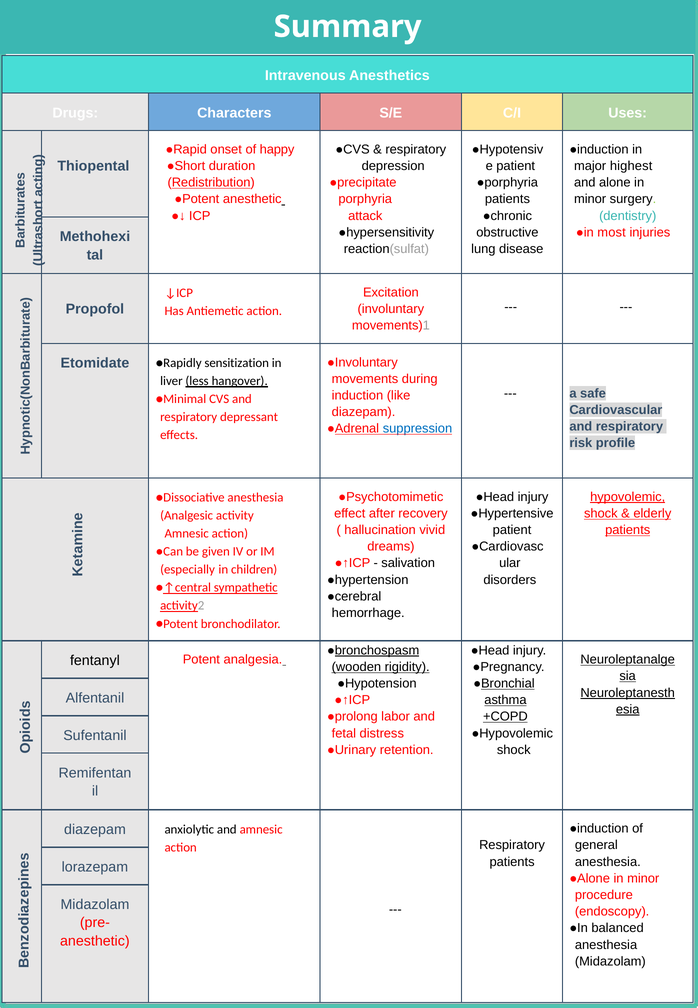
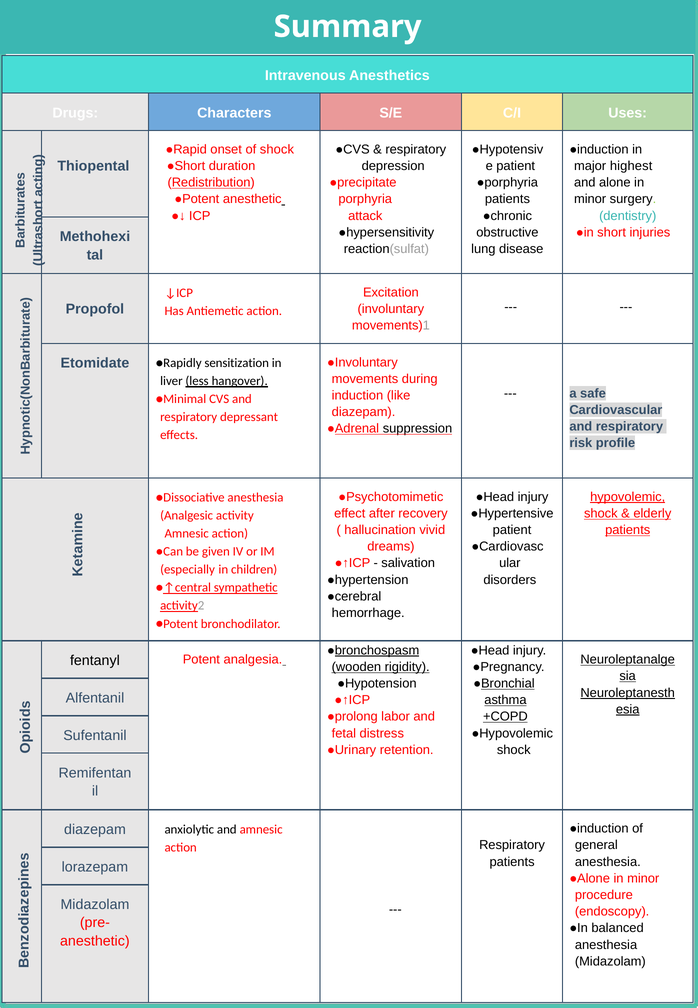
of happy: happy -> shock (277, 149)
most: most -> short (612, 232)
suppression colour: blue -> black (417, 429)
